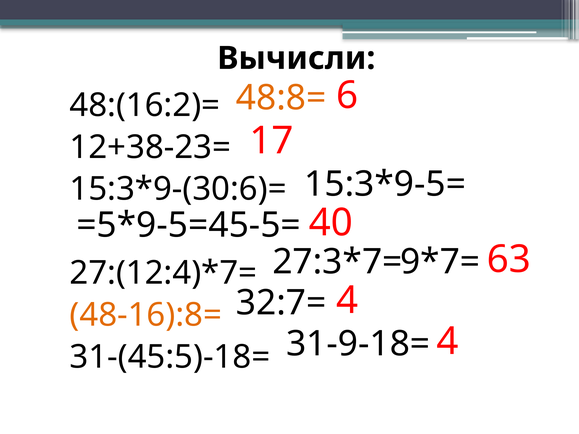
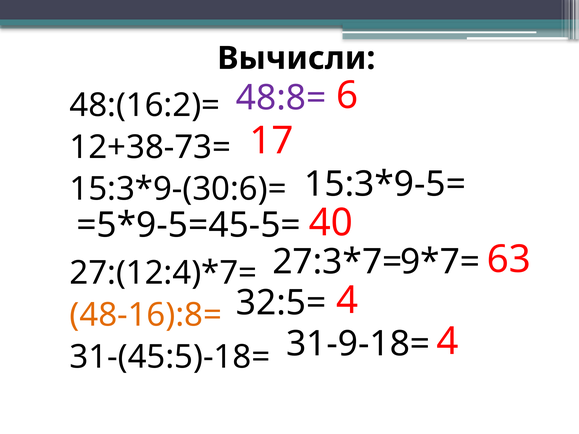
48:8= colour: orange -> purple (281, 98)
12+38-23=: 12+38-23= -> 12+38-73= (150, 147)
32:7=: 32:7= -> 32:5= (281, 303)
